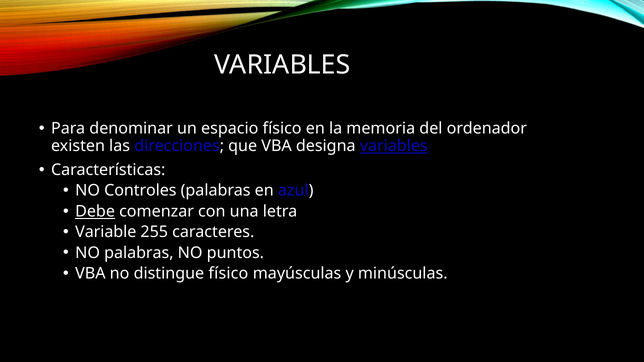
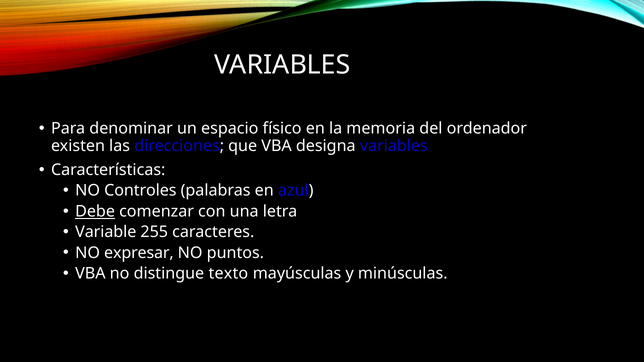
variables underline: present -> none (394, 146)
NO palabras: palabras -> expresar (139, 253)
distingue físico: físico -> texto (228, 274)
